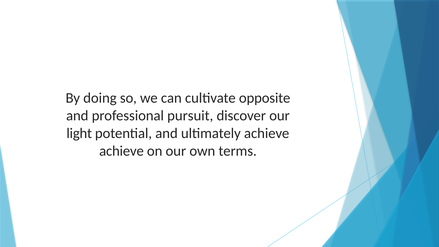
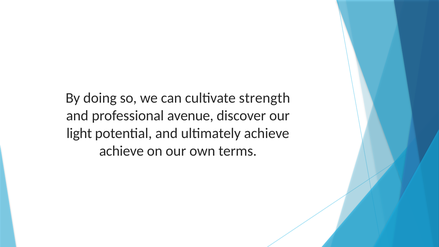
opposite: opposite -> strength (265, 98)
pursuit: pursuit -> avenue (190, 116)
